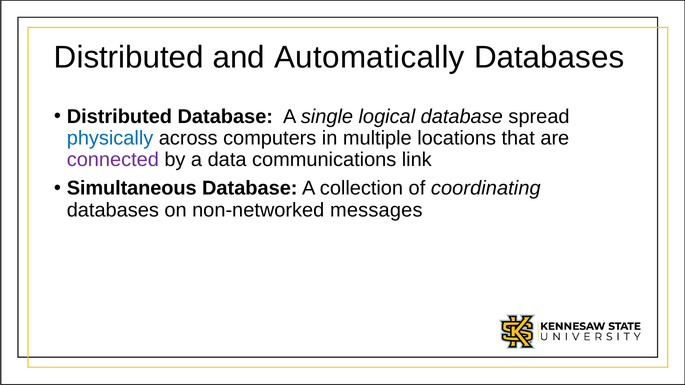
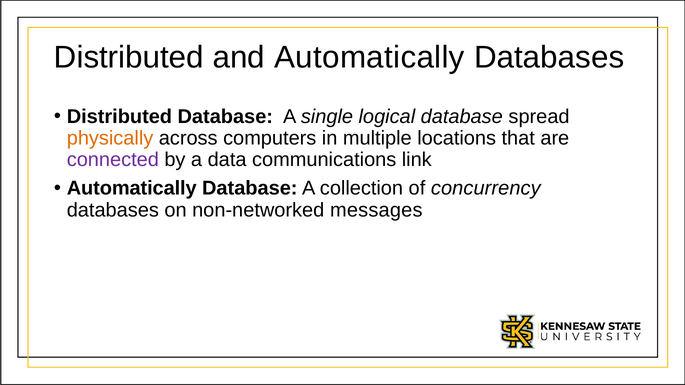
physically colour: blue -> orange (110, 138)
Simultaneous: Simultaneous -> Automatically (132, 189)
coordinating: coordinating -> concurrency (486, 189)
